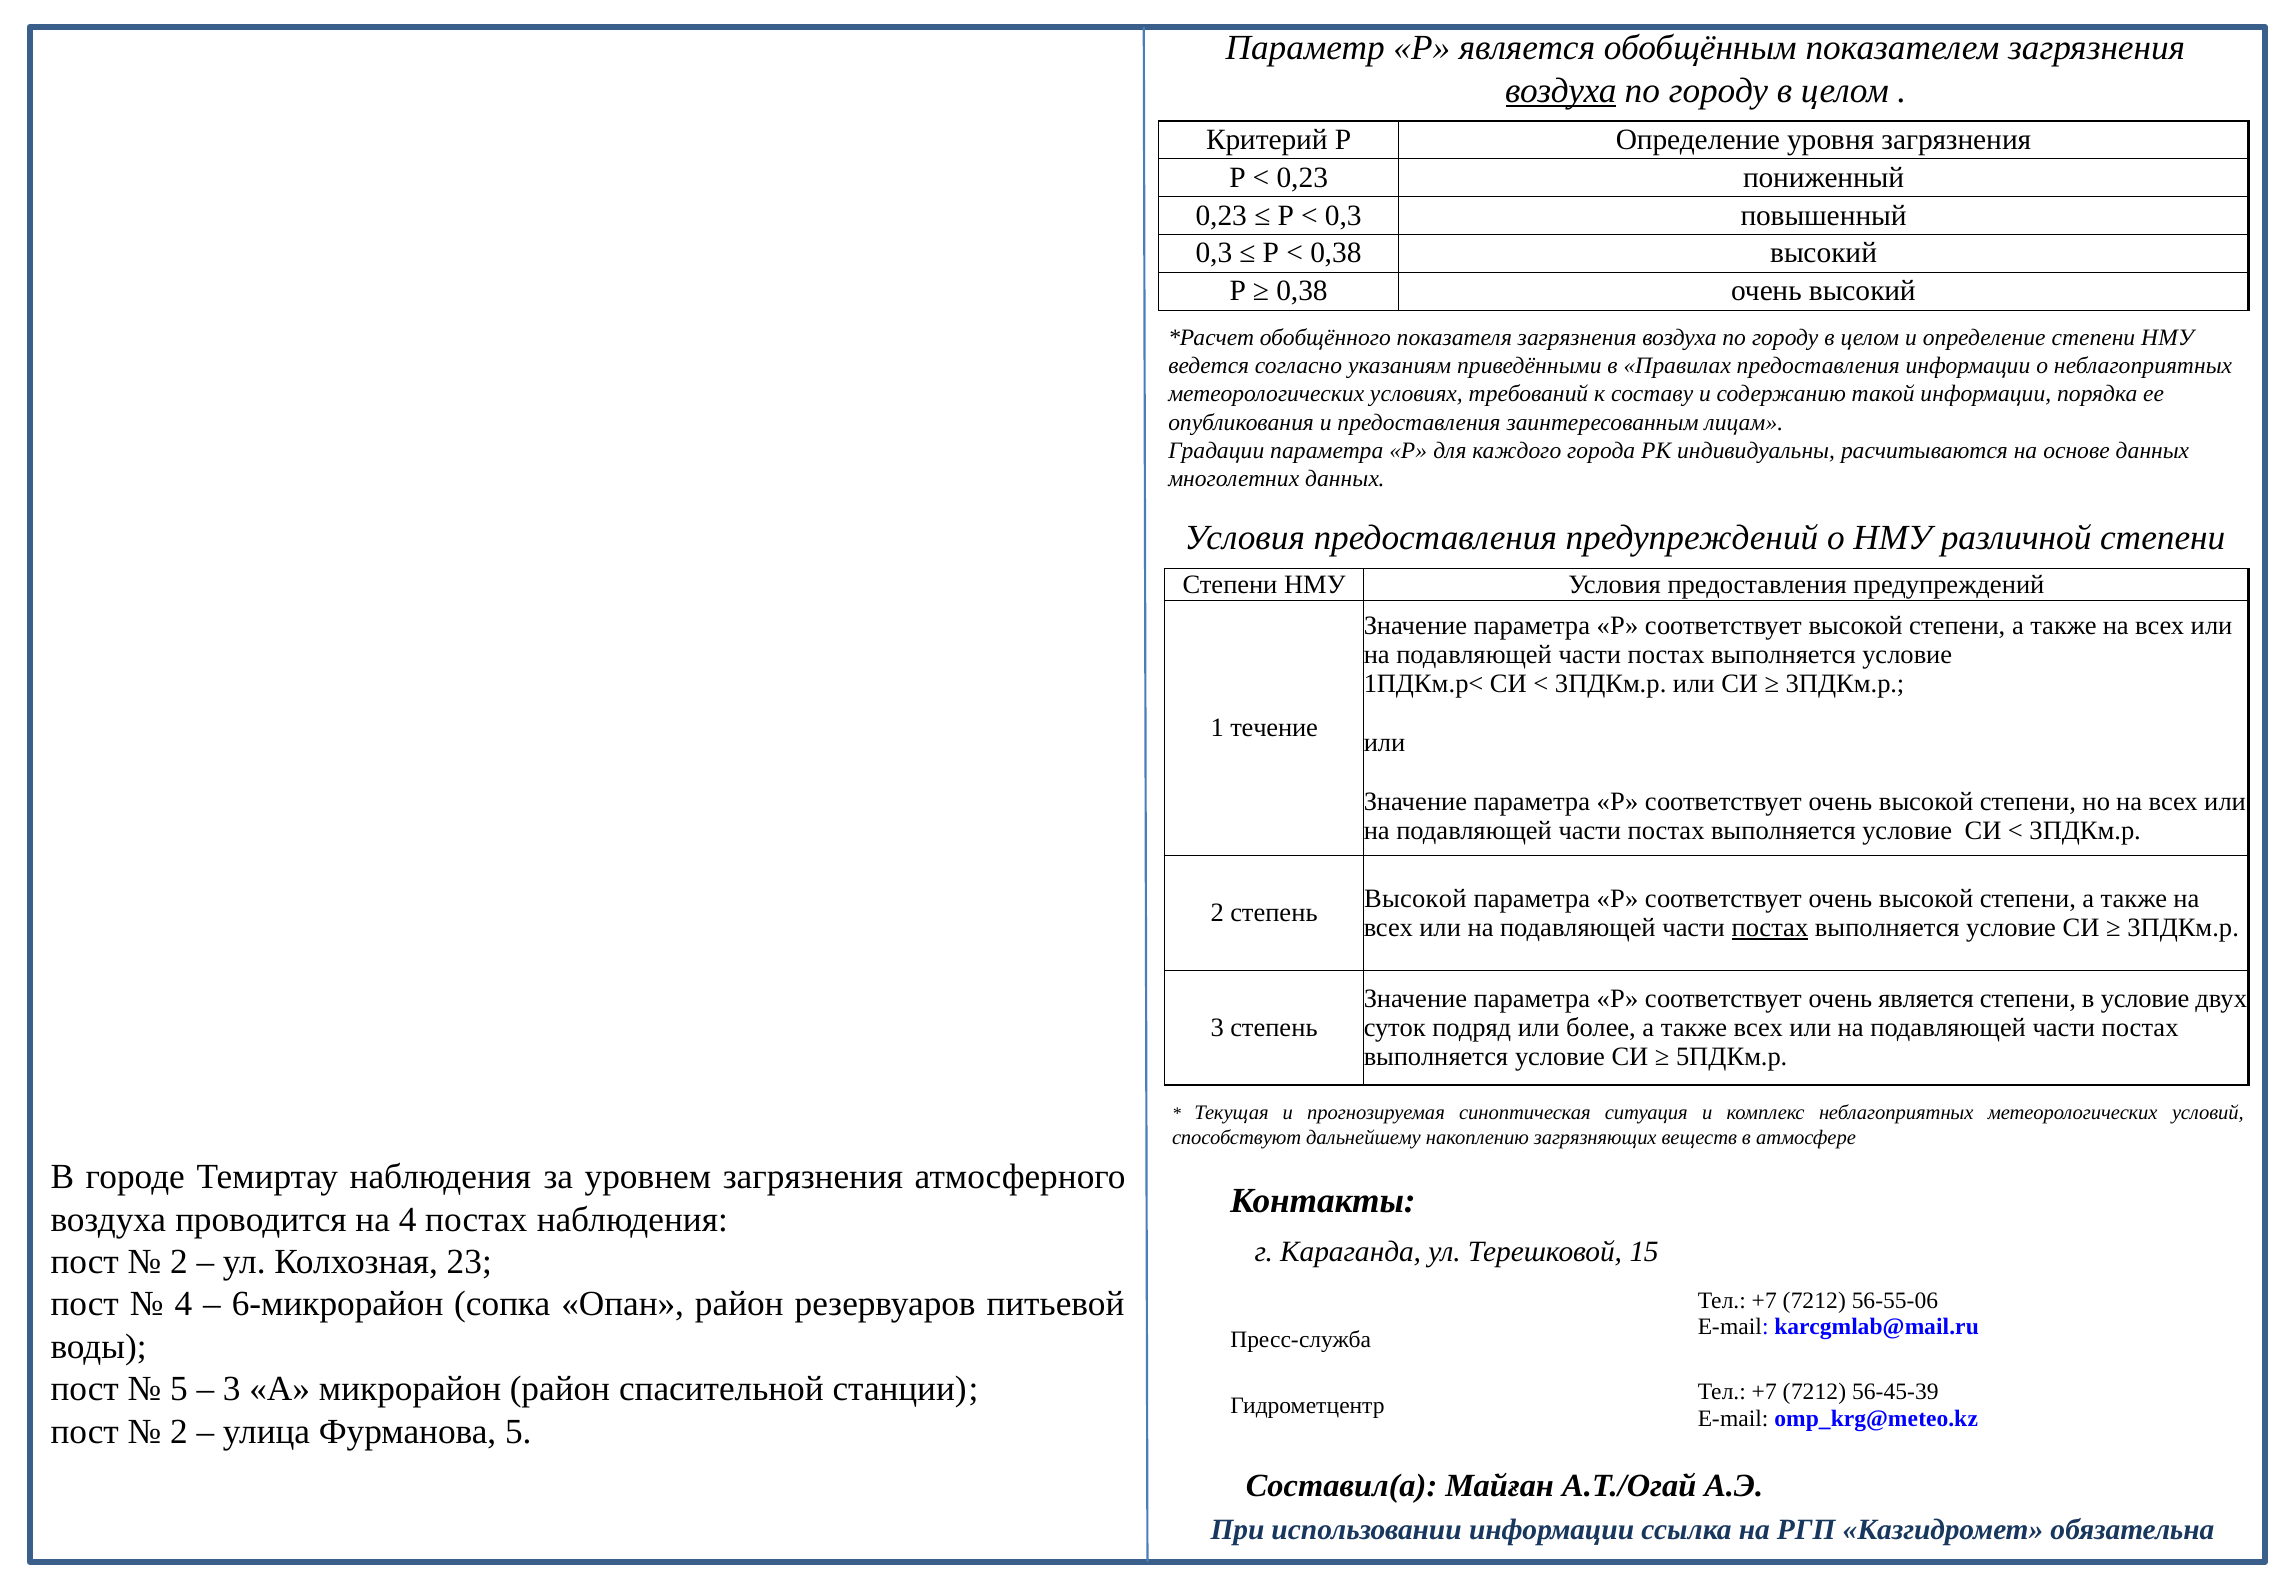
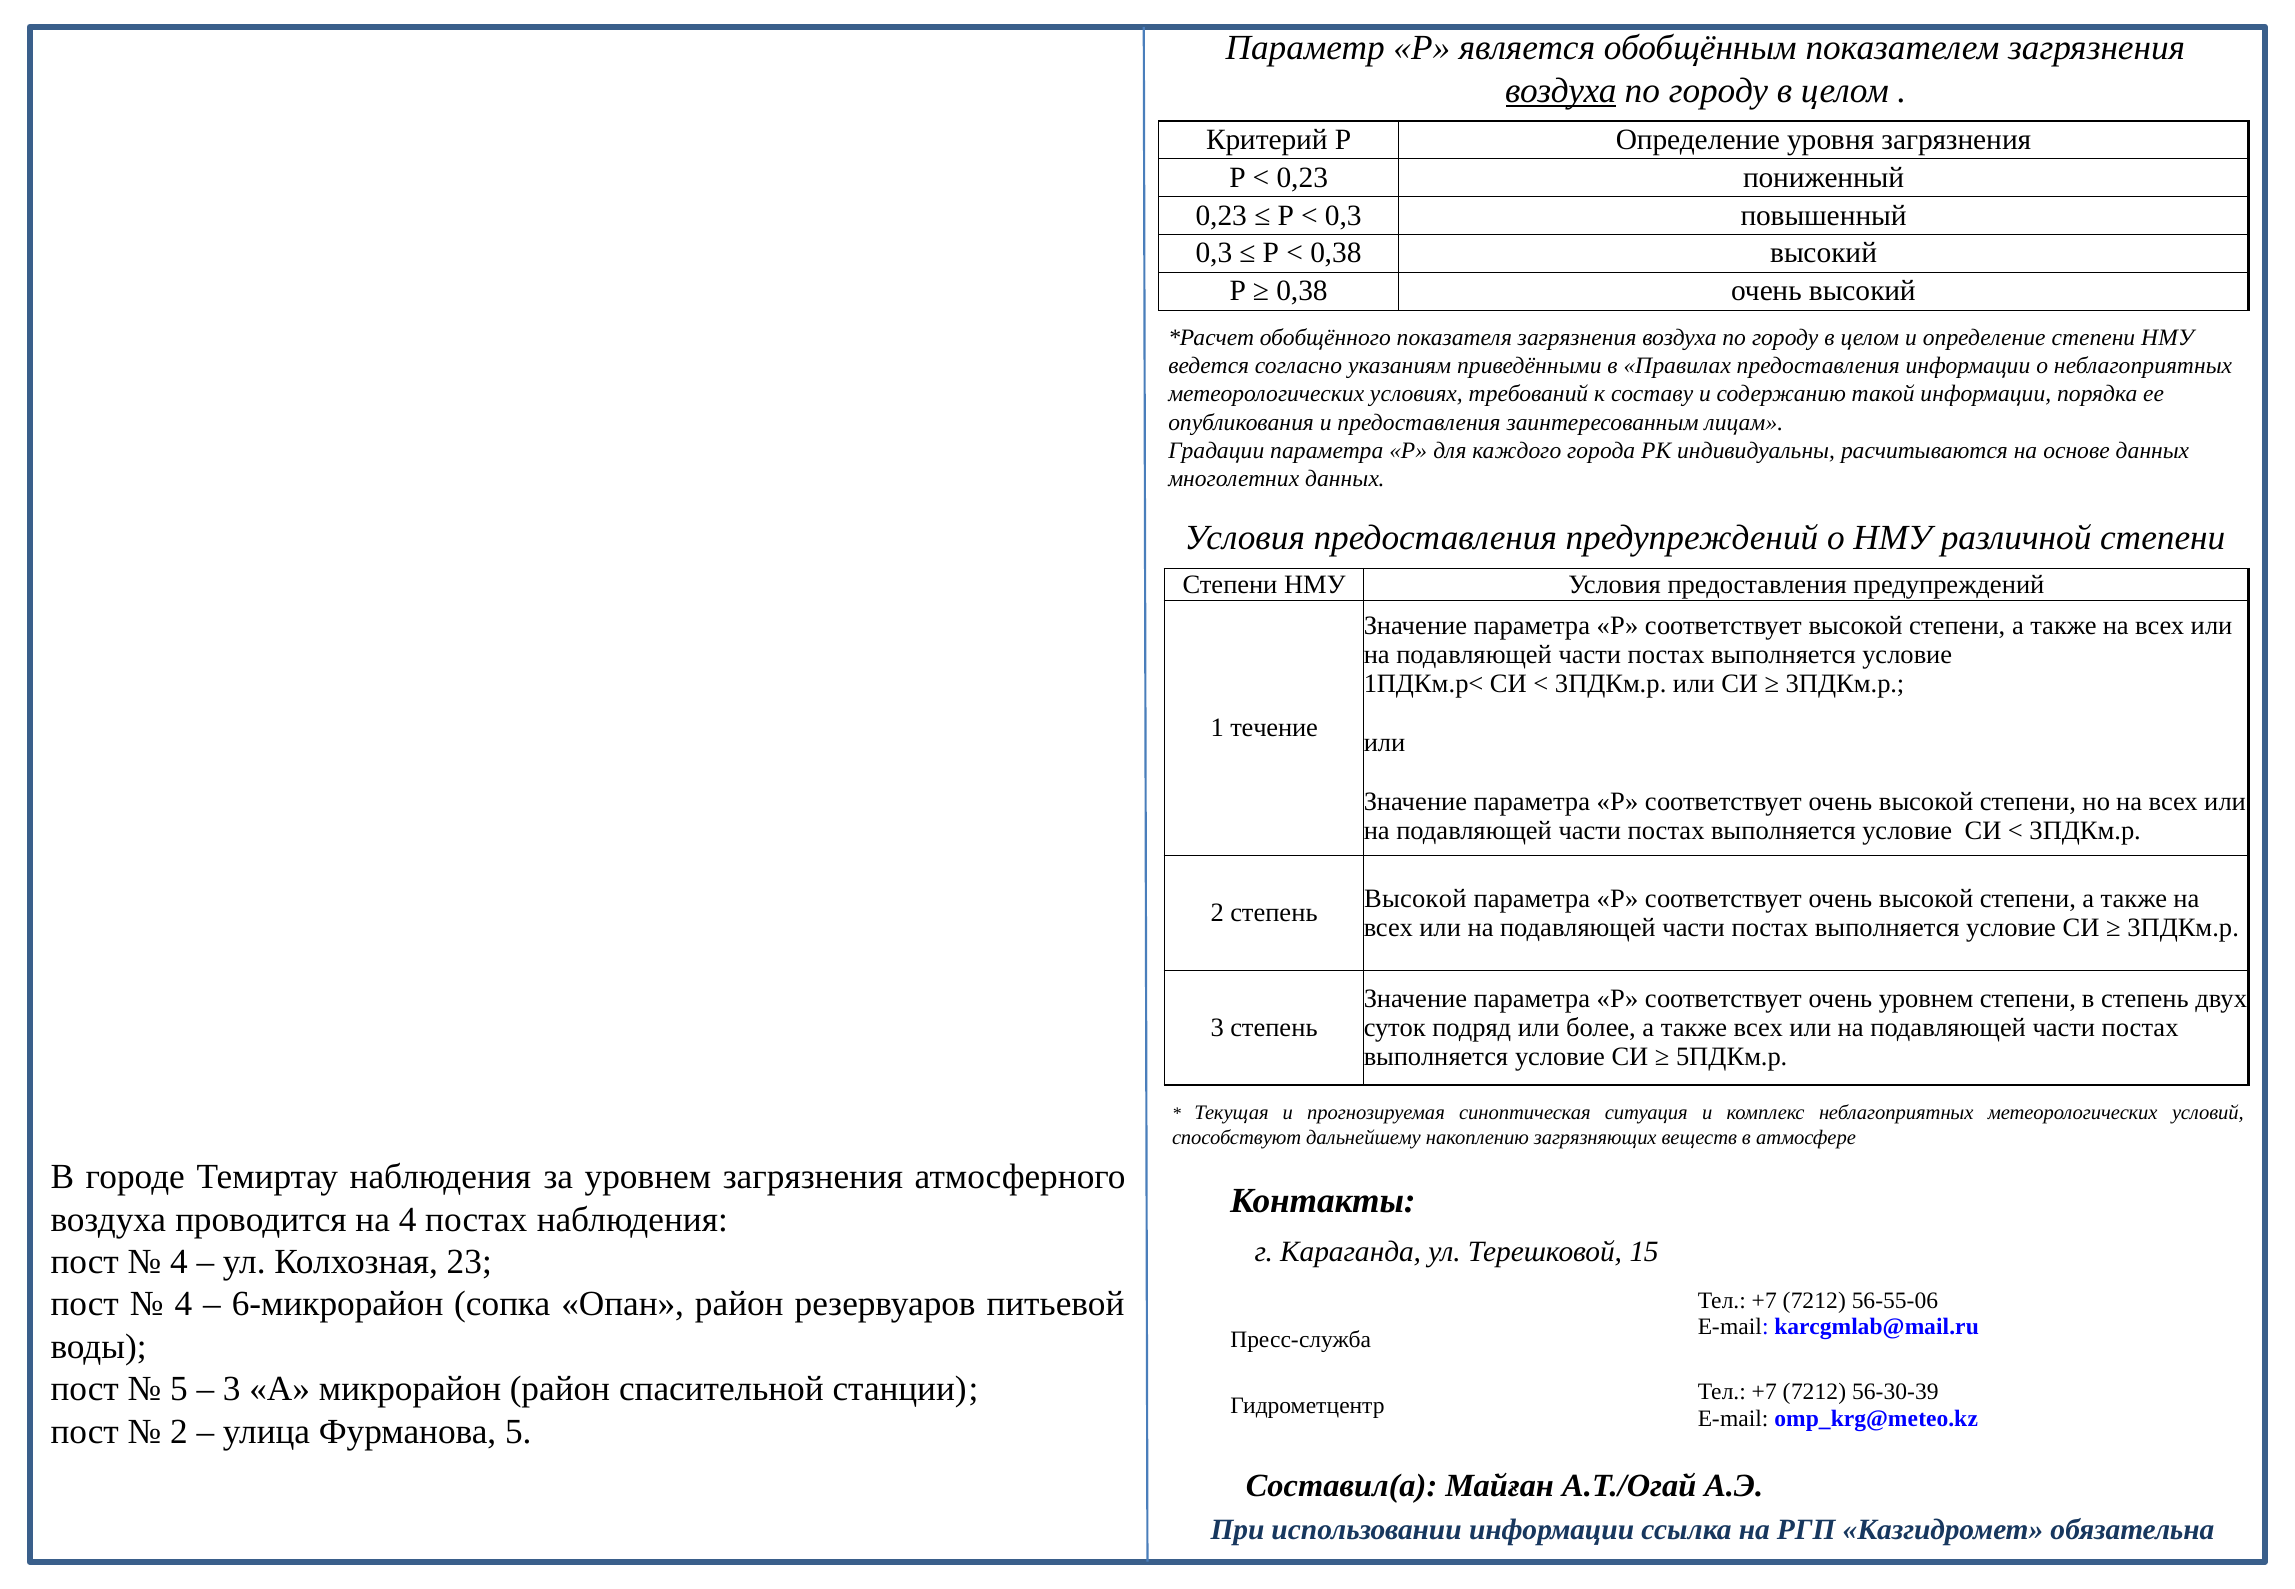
постах underline: present -> none (1770, 928)
очень является: является -> уровнем (1926, 998)
в условие: условие -> степень (2145, 998)
2: 2 -> 4 (179, 1262)
56-45-39: 56-45-39 -> 56-30-39 (1895, 1392)
